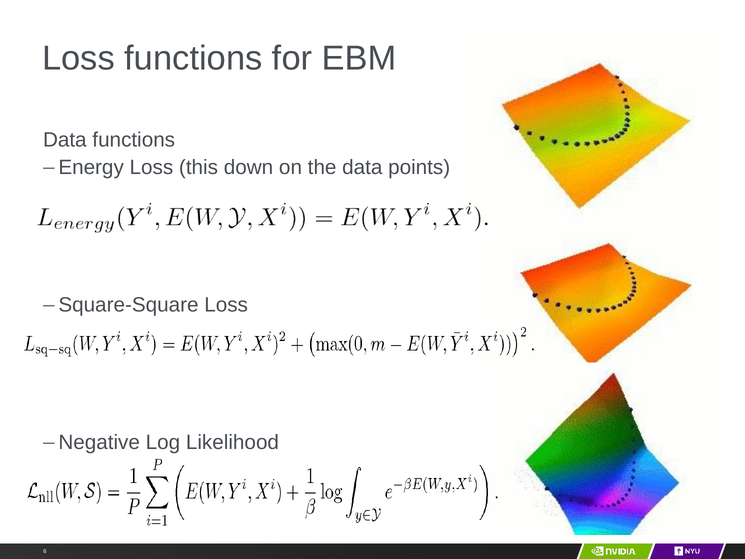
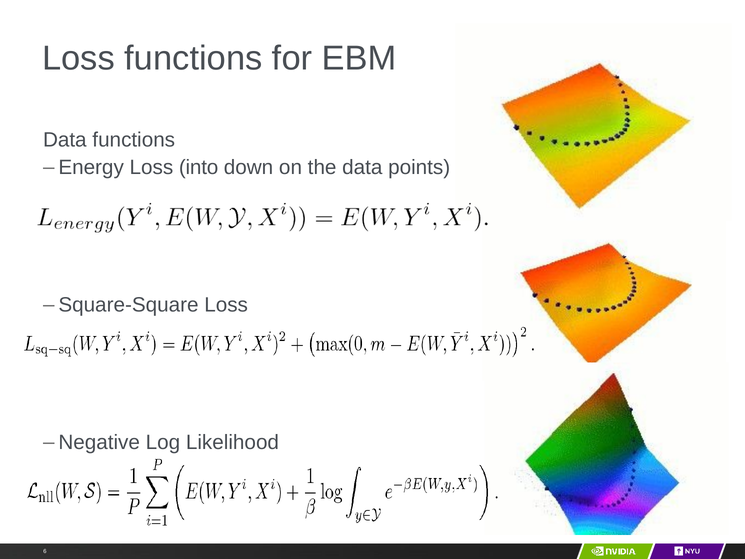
this: this -> into (199, 168)
